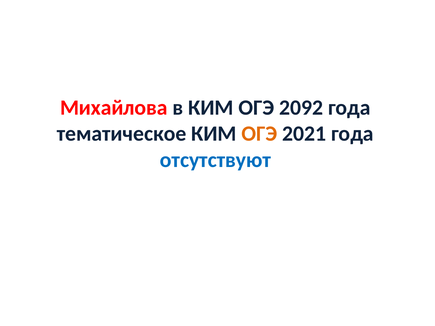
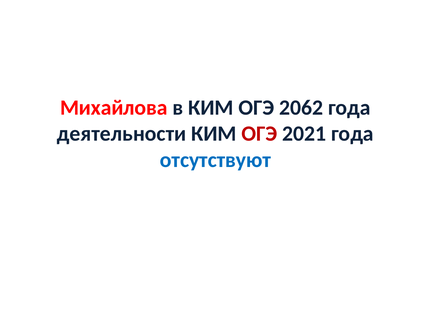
2092: 2092 -> 2062 (301, 108)
тематическое: тематическое -> деятельности (122, 134)
ОГЭ colour: orange -> red (259, 134)
